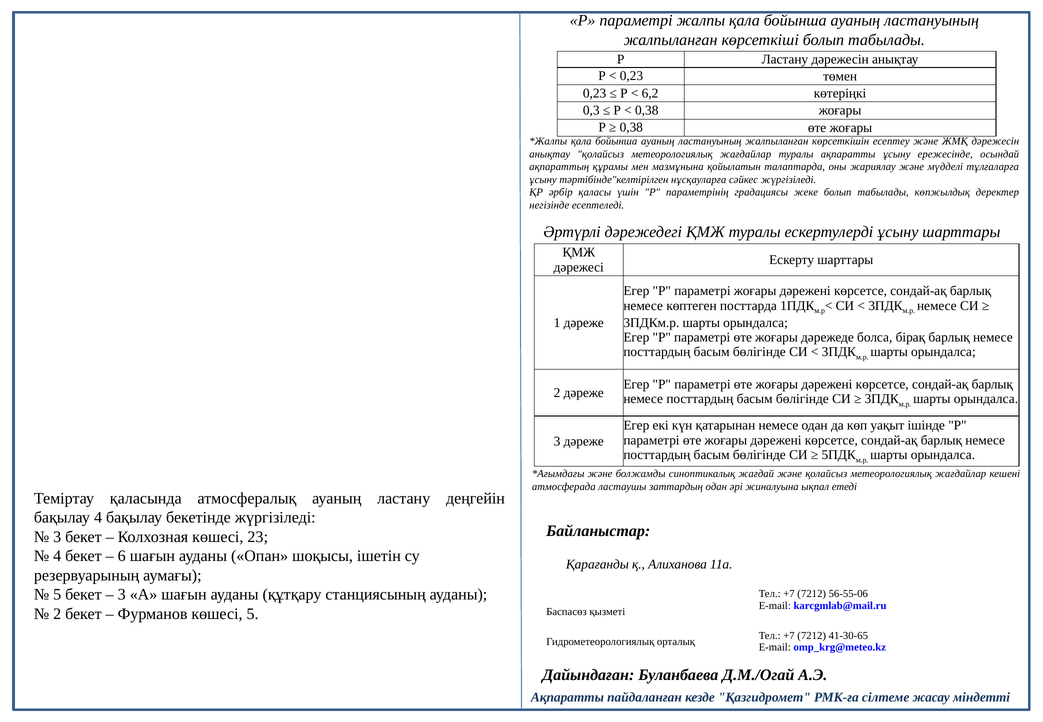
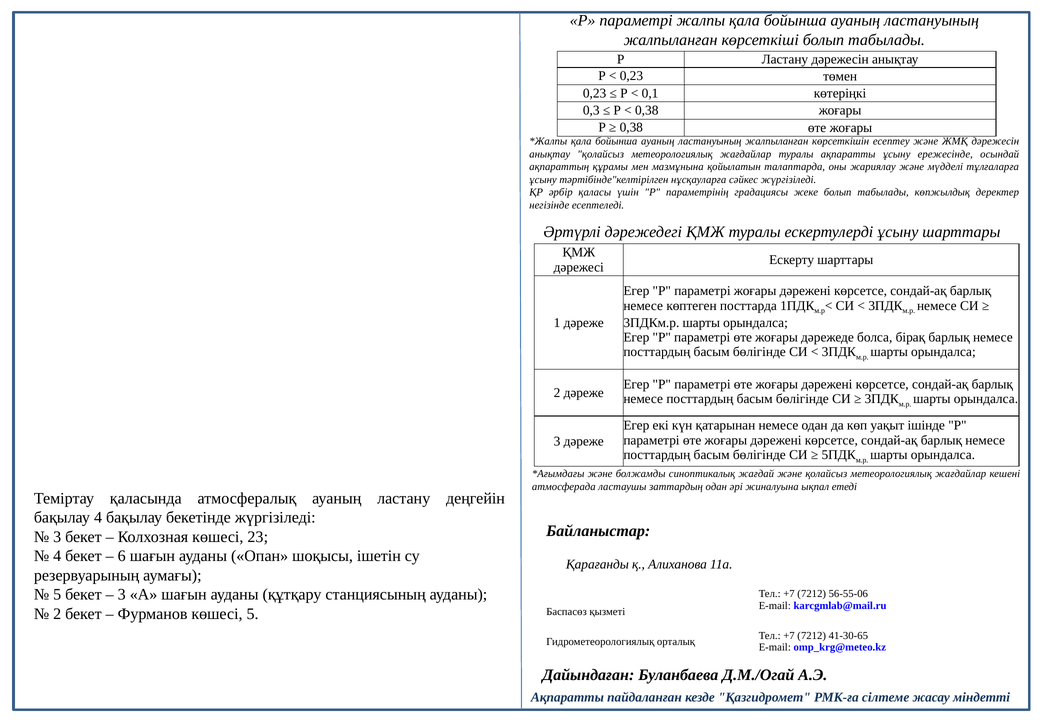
6,2: 6,2 -> 0,1 (650, 93)
